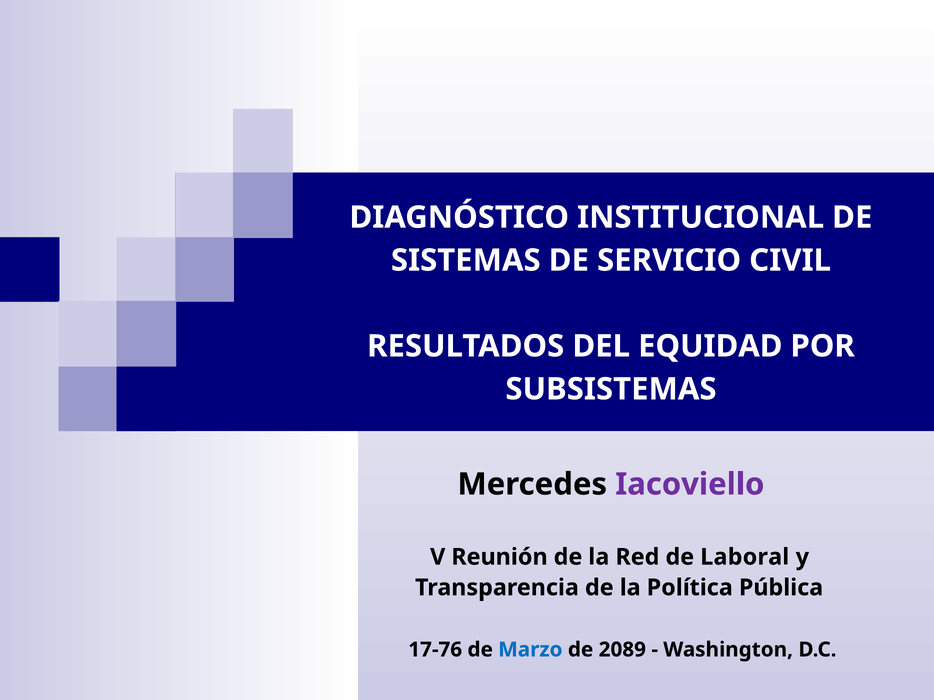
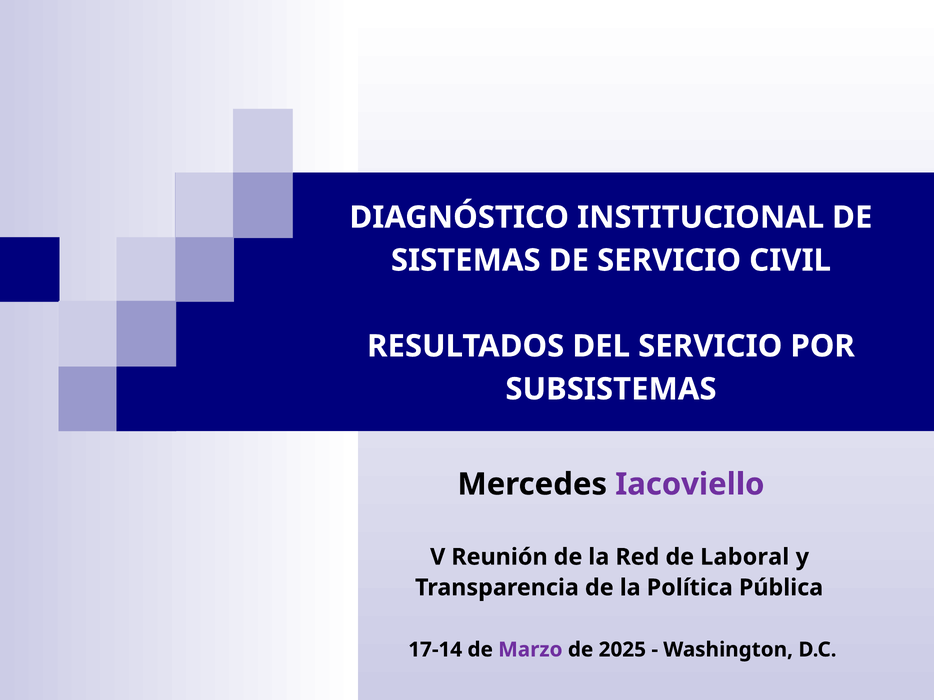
DEL EQUIDAD: EQUIDAD -> SERVICIO (710, 346)
17-76: 17-76 -> 17-14 (435, 650)
Marzo colour: blue -> purple (530, 650)
2089: 2089 -> 2025 (622, 650)
